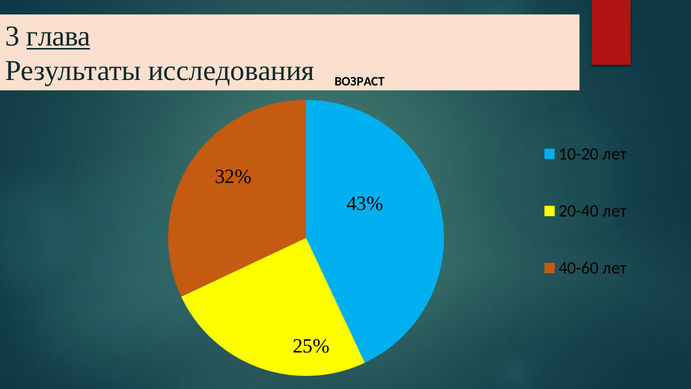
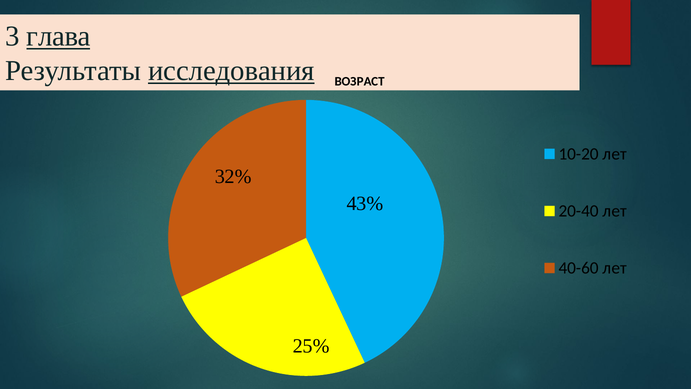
исследования underline: none -> present (231, 71)
